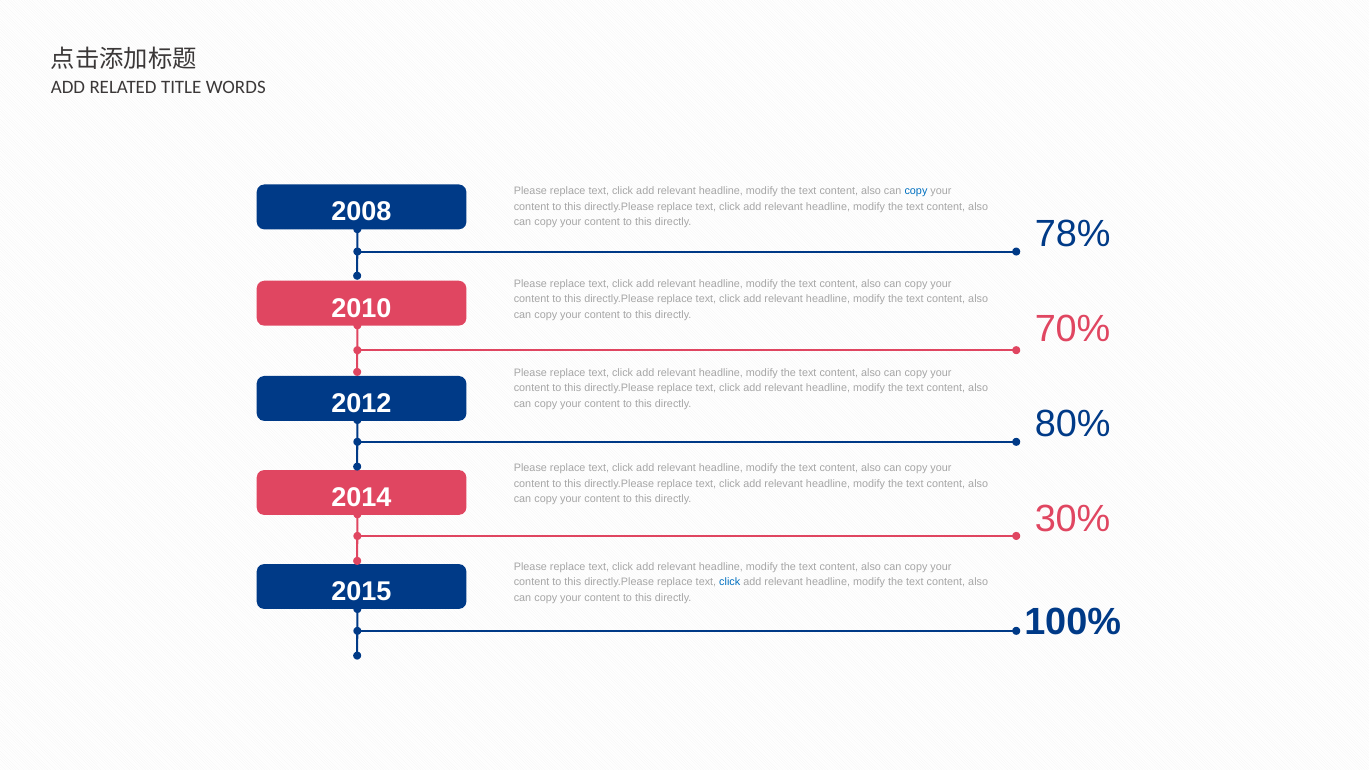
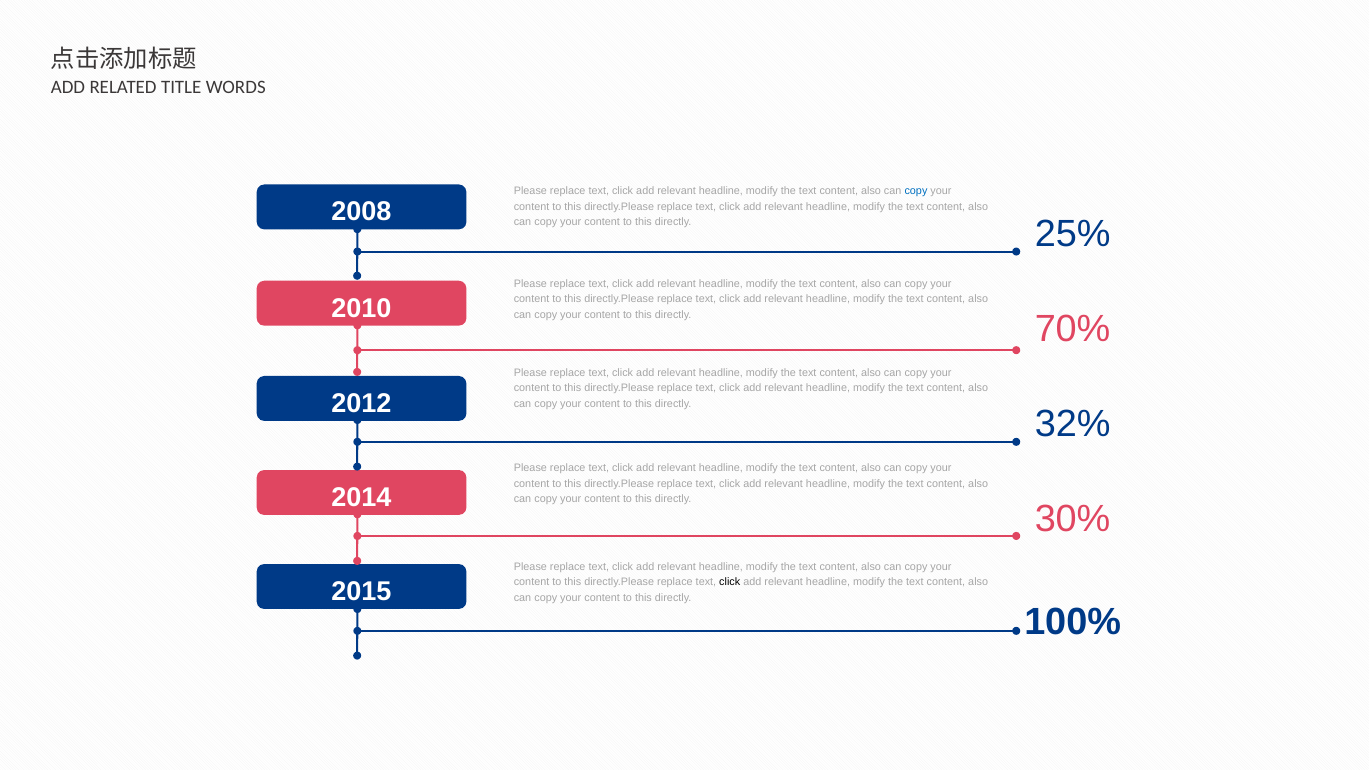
78%: 78% -> 25% (1073, 234)
80%: 80% -> 32% (1073, 424)
click colour: blue -> black (730, 582)
